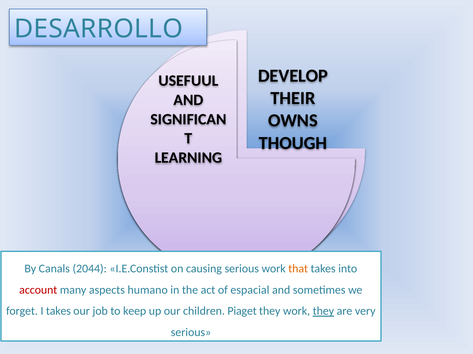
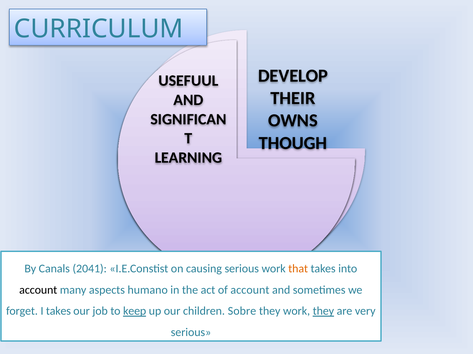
DESARROLLO: DESARROLLO -> CURRICULUM (99, 29)
2044: 2044 -> 2041 (90, 269)
account colour: red -> black (38, 290)
of espacial: espacial -> account (250, 290)
keep underline: none -> present (135, 312)
Piaget: Piaget -> Sobre (242, 312)
